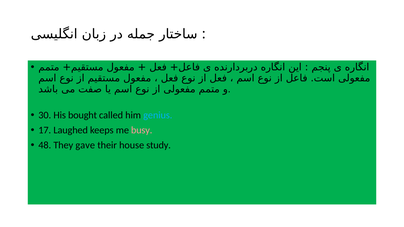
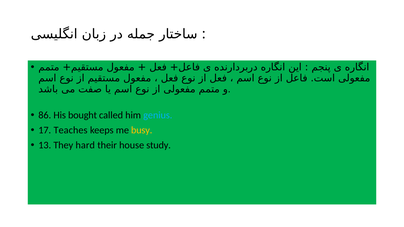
30: 30 -> 86 (45, 115)
Laughed: Laughed -> Teaches (71, 130)
busy colour: pink -> yellow (142, 130)
48: 48 -> 13 (45, 145)
gave: gave -> hard (85, 145)
